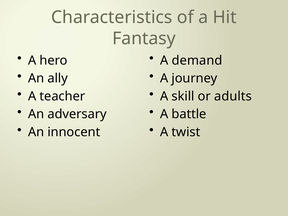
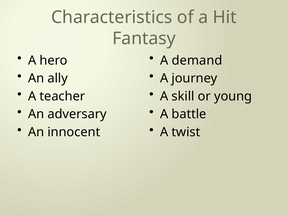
adults: adults -> young (233, 96)
